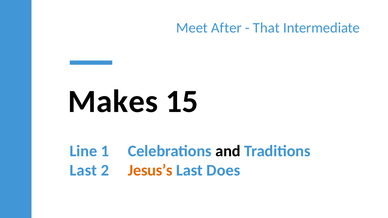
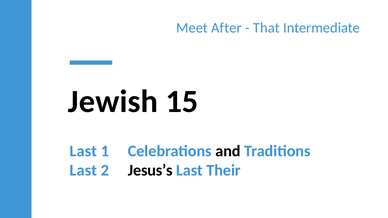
Makes: Makes -> Jewish (113, 101)
Line: Line -> Last (83, 151)
Jesus’s colour: orange -> black (150, 171)
Does: Does -> Their (224, 171)
